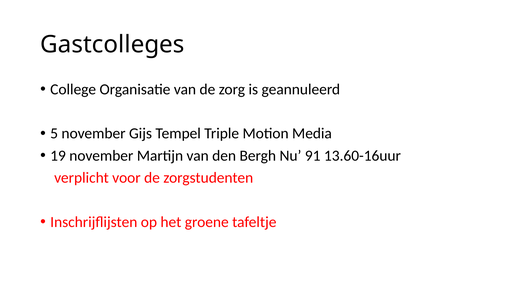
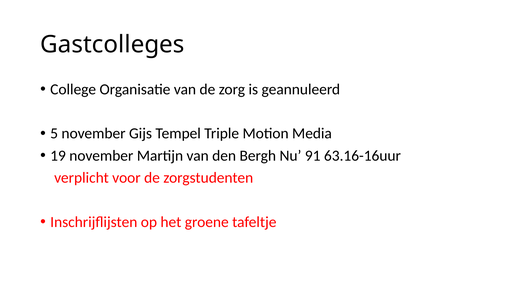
13.60-16uur: 13.60-16uur -> 63.16-16uur (362, 156)
